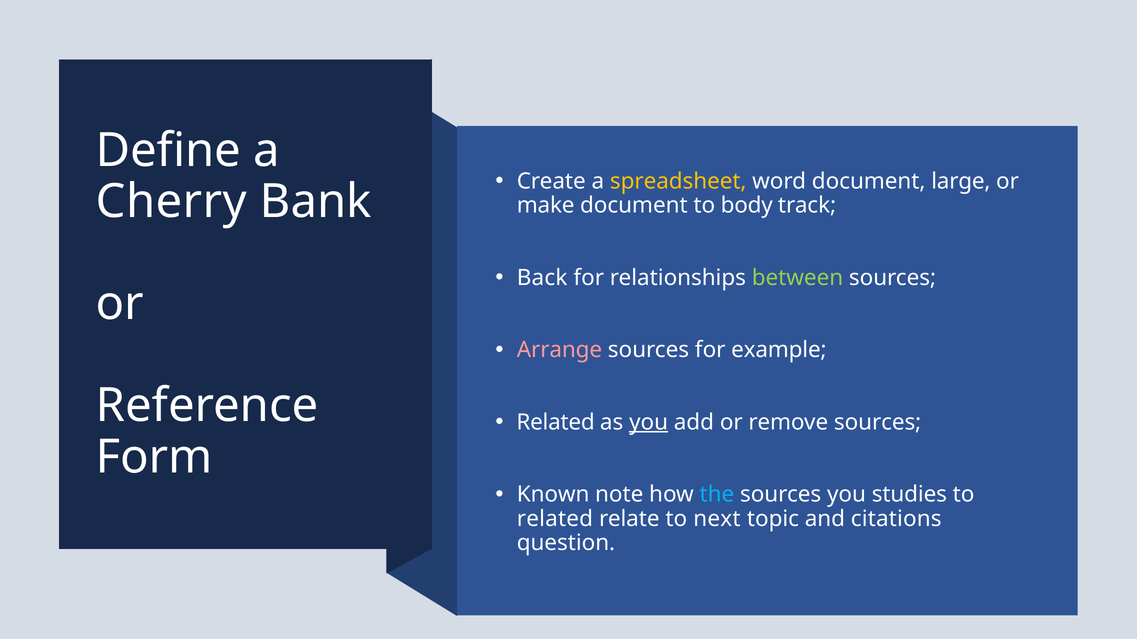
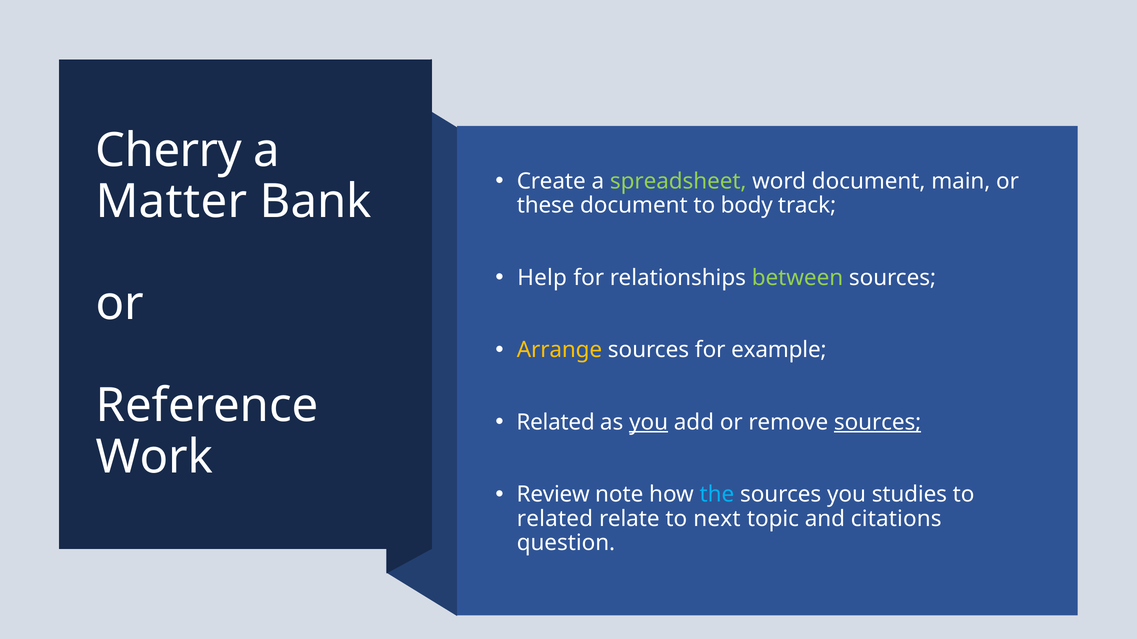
Define: Define -> Cherry (169, 151)
spreadsheet colour: yellow -> light green (678, 181)
large: large -> main (961, 181)
Cherry: Cherry -> Matter (171, 202)
make: make -> these (546, 206)
Back: Back -> Help (542, 278)
Arrange colour: pink -> yellow (559, 350)
sources underline: none -> present (878, 422)
Form: Form -> Work (154, 457)
Known: Known -> Review (553, 495)
